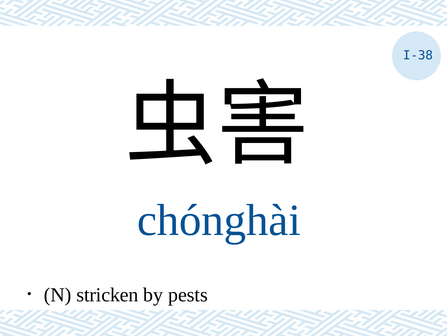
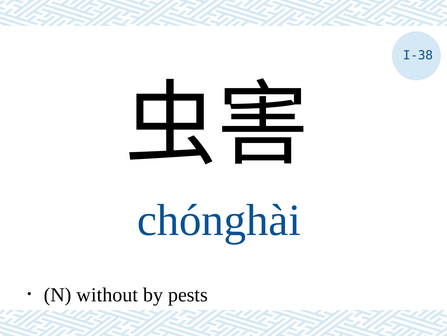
stricken: stricken -> without (107, 294)
